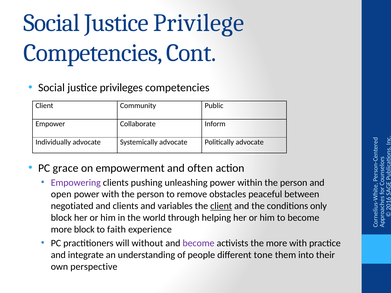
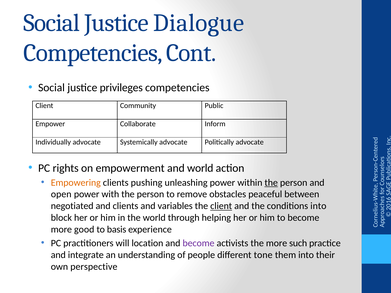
Privilege: Privilege -> Dialogue (199, 23)
grace: grace -> rights (66, 168)
and often: often -> world (200, 168)
Empowering colour: purple -> orange (76, 183)
the underline: none -> present (271, 183)
conditions only: only -> into (318, 206)
more block: block -> good (84, 230)
faith: faith -> basis (117, 230)
without: without -> location (147, 243)
more with: with -> such (298, 243)
